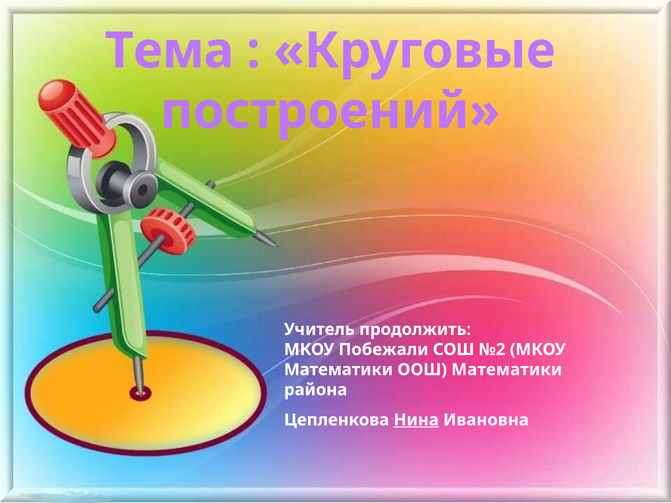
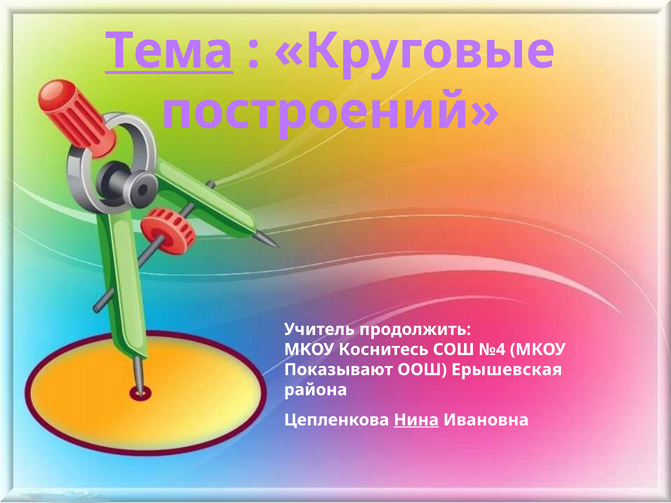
Тема underline: none -> present (169, 51)
Побежали: Побежали -> Коснитесь (384, 350)
№2: №2 -> №4 (492, 350)
Математики: Математики -> Показывают (338, 370)
ООШ Математики: Математики -> Ерышевская (507, 370)
